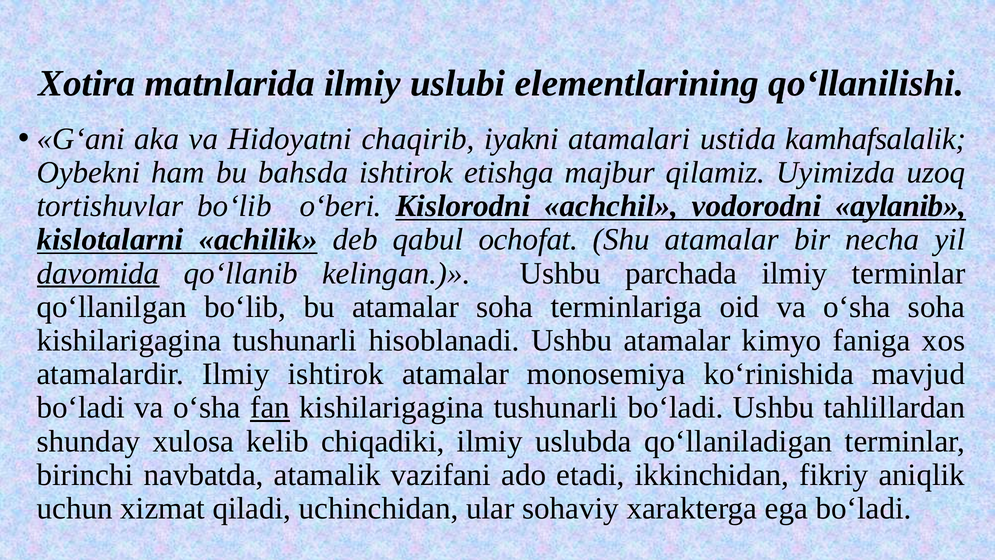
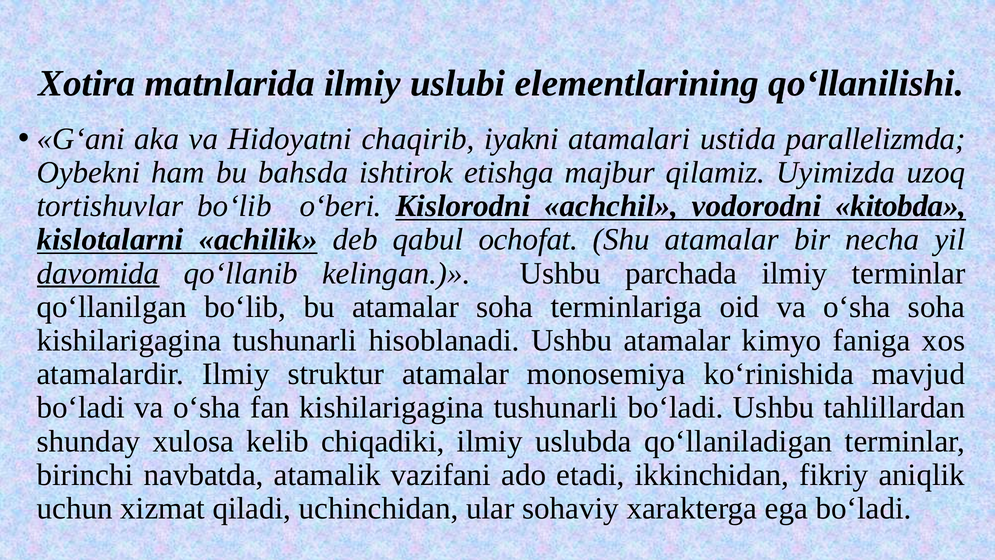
kamhafsalalik: kamhafsalalik -> parallelizmda (876, 139)
aylanib: aylanib -> kitobda (901, 206)
Ilmiy ishtirok: ishtirok -> struktur (336, 374)
fan underline: present -> none (270, 407)
